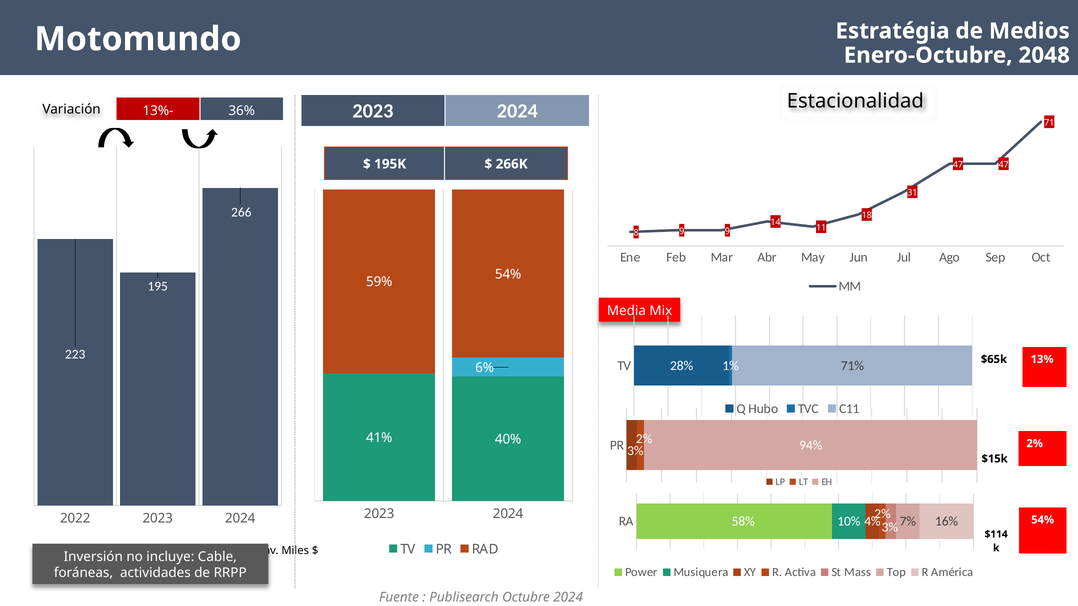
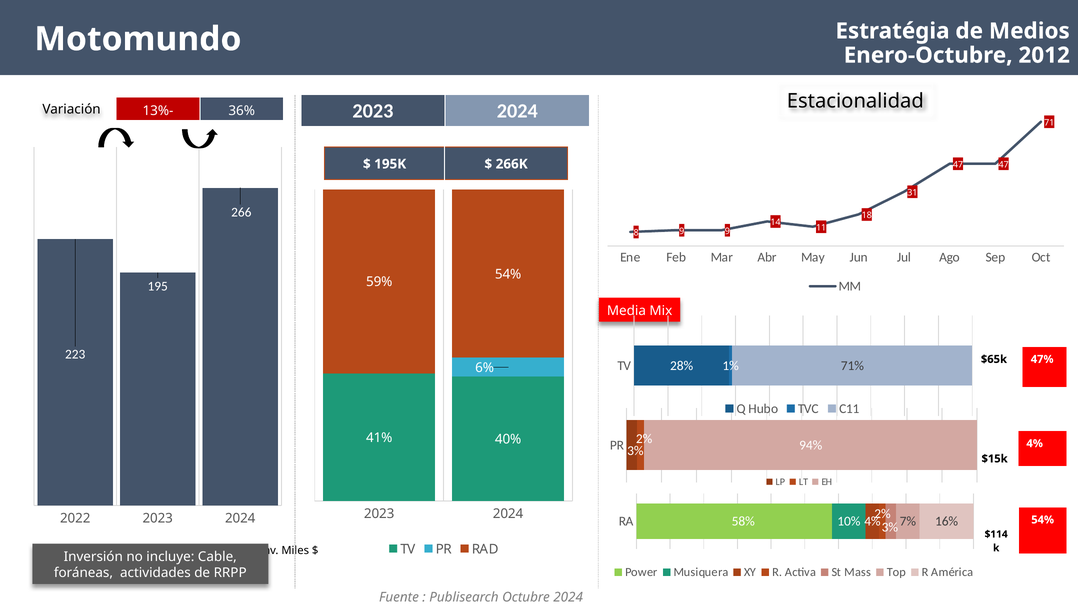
2048: 2048 -> 2012 (1044, 55)
13%: 13% -> 47% (1042, 359)
2%: 2% -> 4% (1035, 444)
